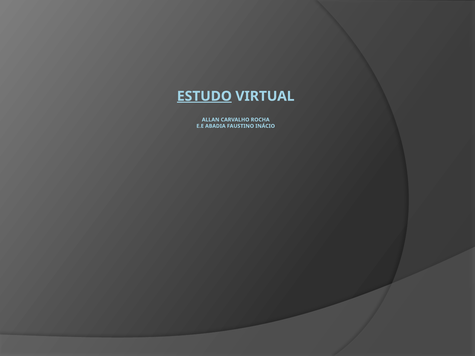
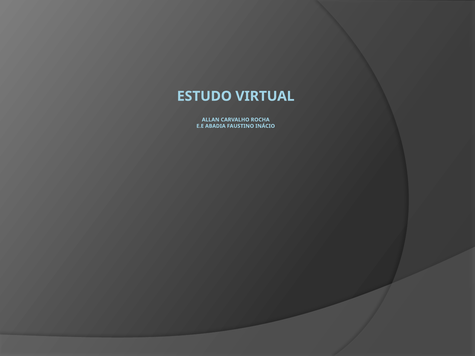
ESTUDO underline: present -> none (204, 96)
